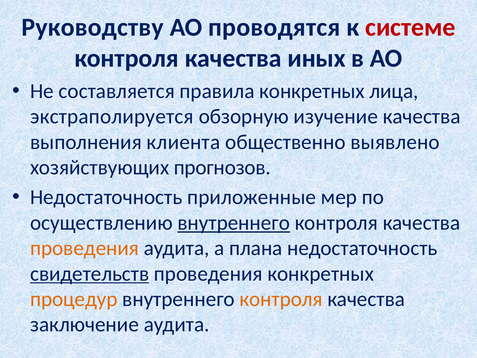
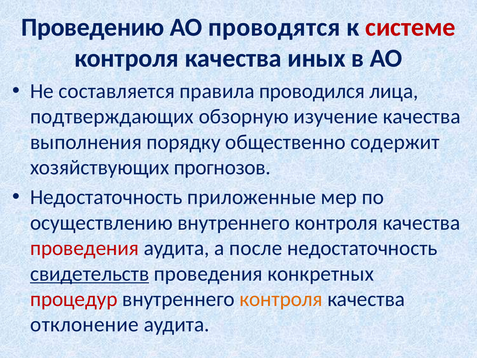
Руководству: Руководству -> Проведению (93, 27)
правила конкретных: конкретных -> проводился (312, 91)
экстраполируется: экстраполируется -> подтверждающих (112, 117)
клиента: клиента -> порядку (184, 142)
выявлено: выявлено -> содержит (395, 142)
внутреннего underline: present -> none (234, 223)
проведения colour: orange -> red (85, 248)
плана: плана -> после (256, 248)
процедур colour: orange -> red (74, 299)
заключение: заключение -> отклонение (84, 324)
